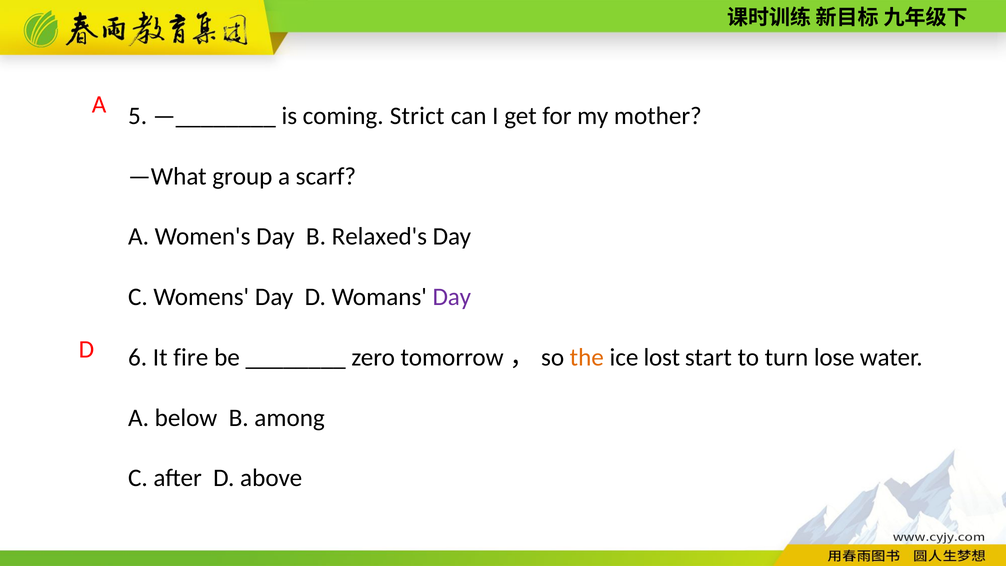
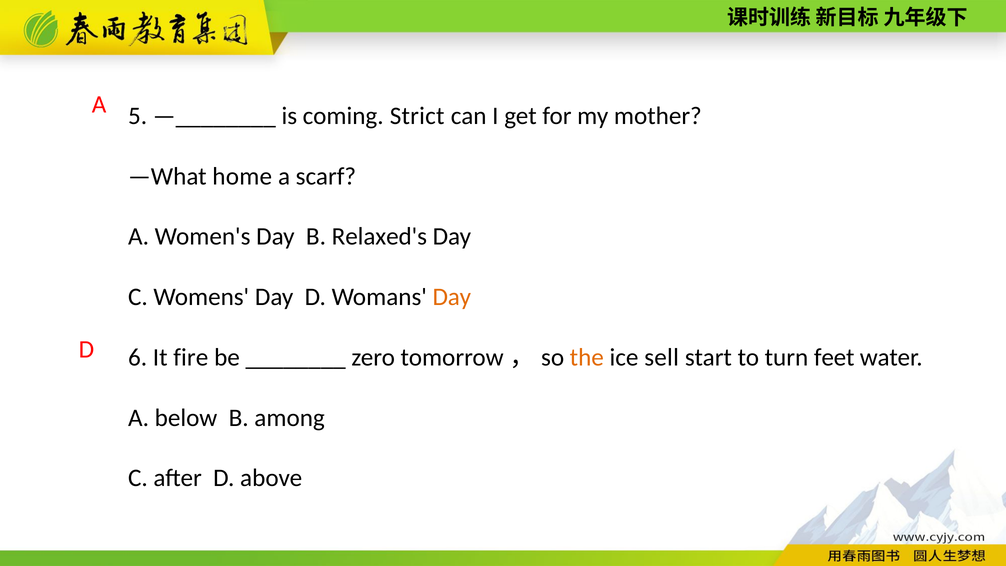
group: group -> home (242, 176)
Day colour: purple -> orange (452, 297)
lost: lost -> sell (662, 357)
lose: lose -> feet (834, 357)
